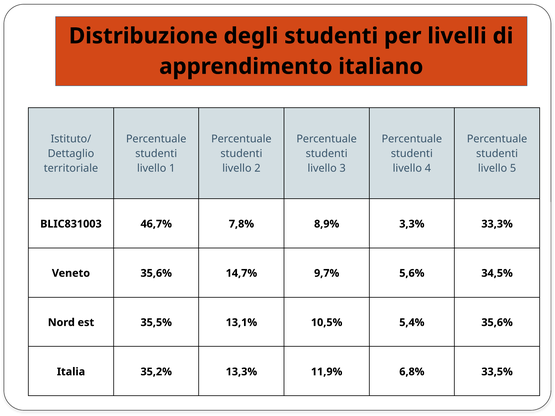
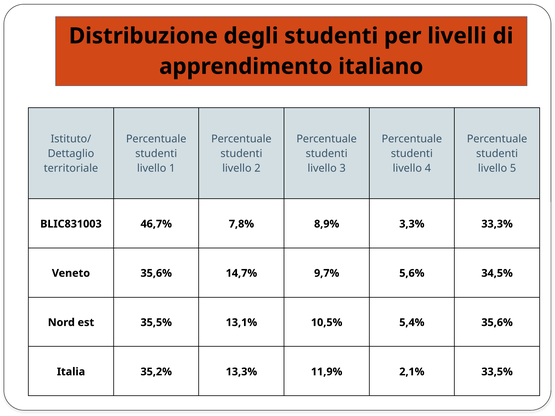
6,8%: 6,8% -> 2,1% (412, 372)
